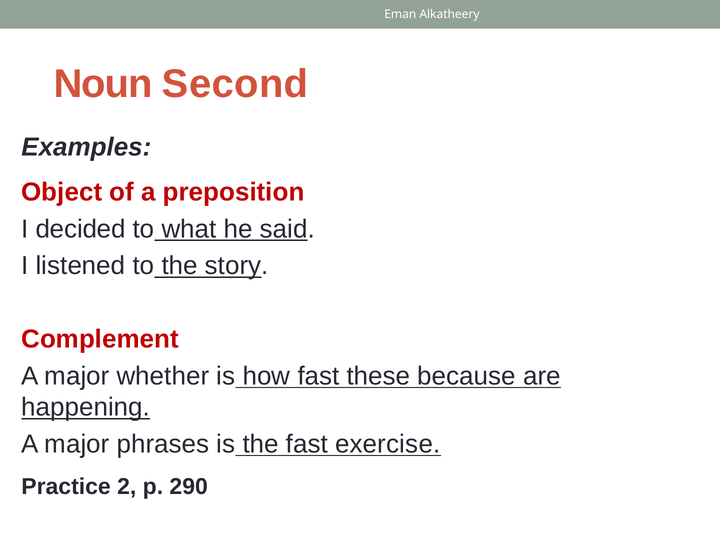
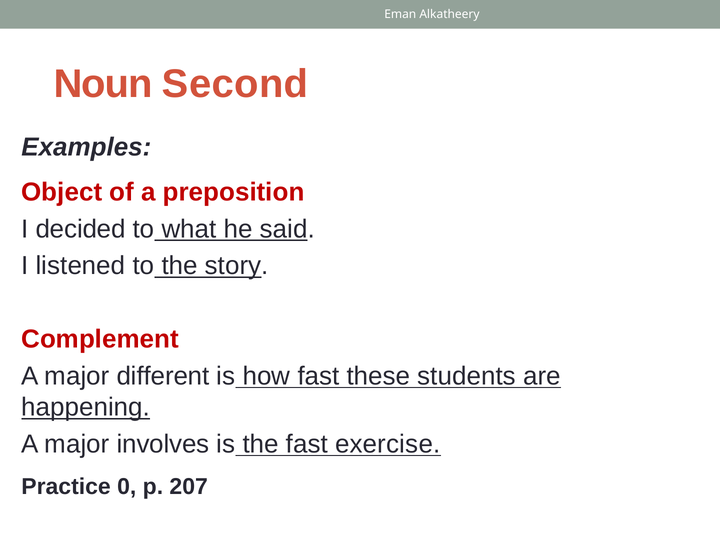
whether: whether -> different (163, 376)
because: because -> students (467, 376)
phrases: phrases -> involves (163, 444)
2: 2 -> 0 (127, 486)
290: 290 -> 207 (189, 486)
